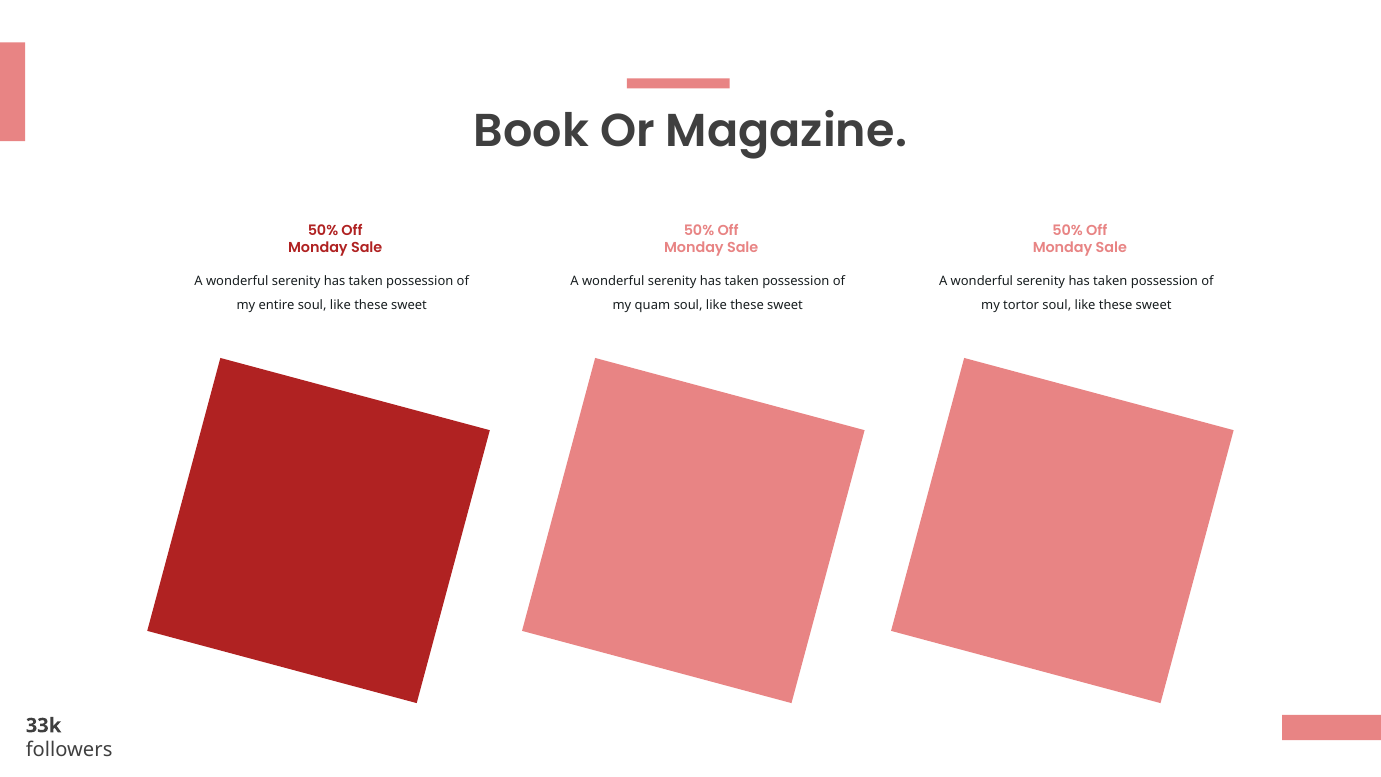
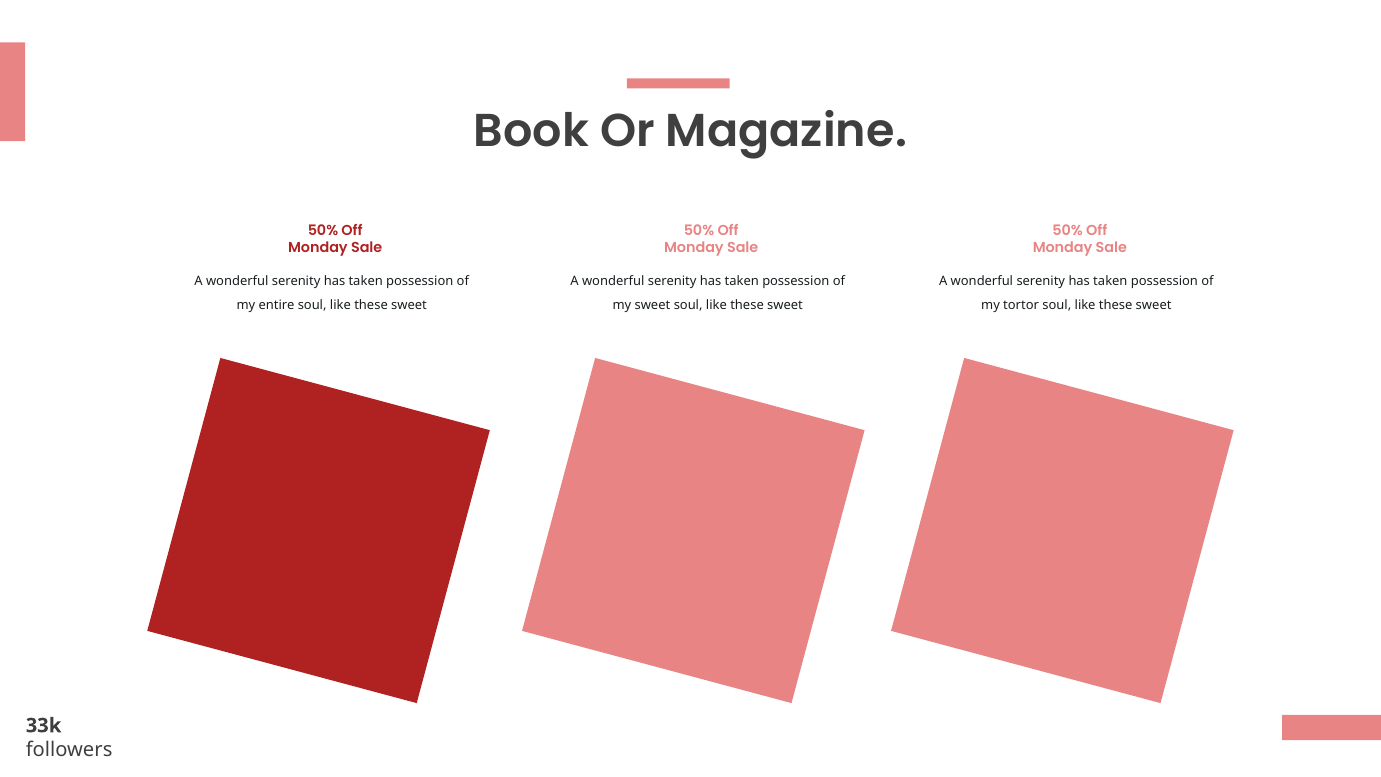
my quam: quam -> sweet (652, 305)
